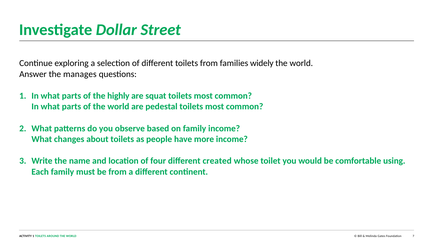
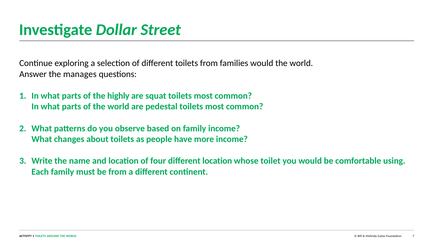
families widely: widely -> would (262, 63)
different created: created -> location (217, 161)
